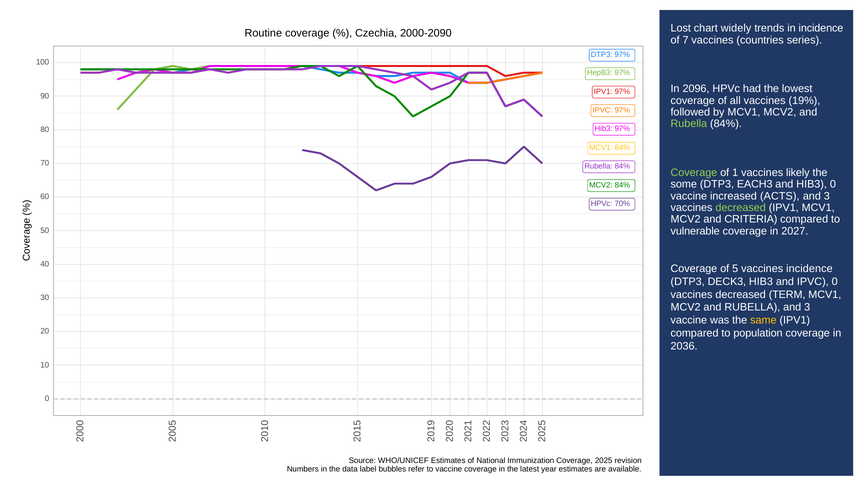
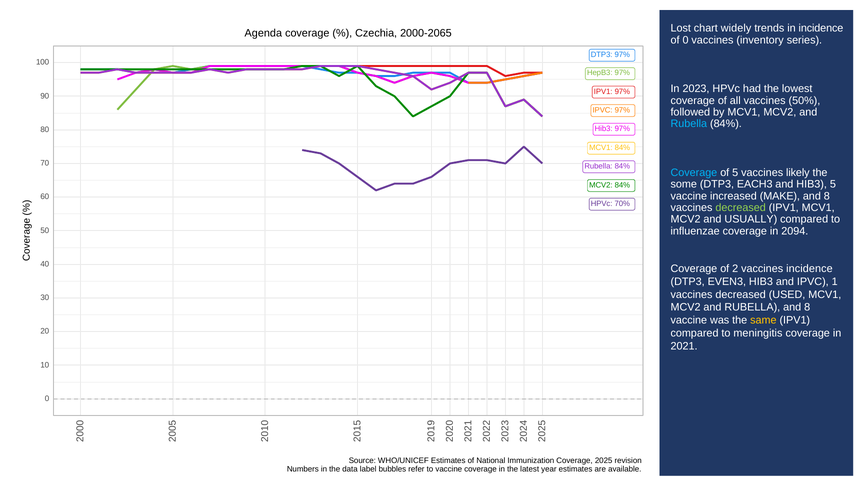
Routine: Routine -> Agenda (263, 33)
2000-2090: 2000-2090 -> 2000-2065 (426, 33)
of 7: 7 -> 0 (686, 40)
countries: countries -> inventory (760, 40)
2096: 2096 -> 2023 (696, 89)
19%: 19% -> 50% (804, 101)
Rubella colour: light green -> light blue (689, 124)
Coverage colour: light green -> light blue (694, 173)
of 1: 1 -> 5 (735, 173)
HIB3 0: 0 -> 5 (833, 184)
ACTS: ACTS -> MAKE (780, 196)
3: 3 -> 8 (827, 196)
CRITERIA: CRITERIA -> USUALLY (751, 219)
vulnerable: vulnerable -> influenzae (695, 231)
2027: 2027 -> 2094 (795, 231)
of 5: 5 -> 2 (735, 269)
DECK3: DECK3 -> EVEN3 (727, 281)
IPVC 0: 0 -> 1 (835, 281)
TERM: TERM -> USED (787, 294)
RUBELLA and 3: 3 -> 8 (807, 307)
population: population -> meningitis (758, 333)
2036: 2036 -> 2021 (684, 346)
